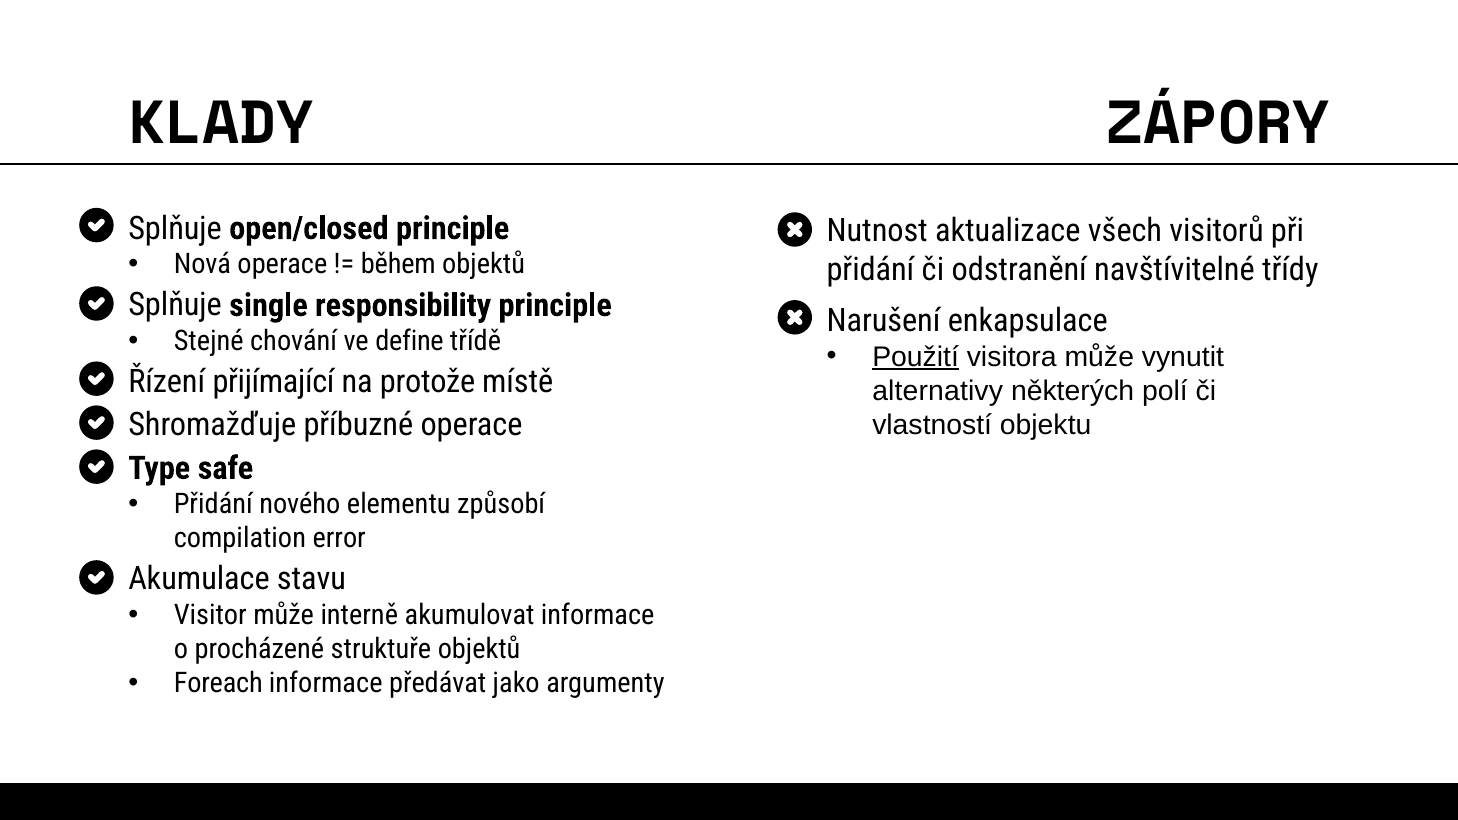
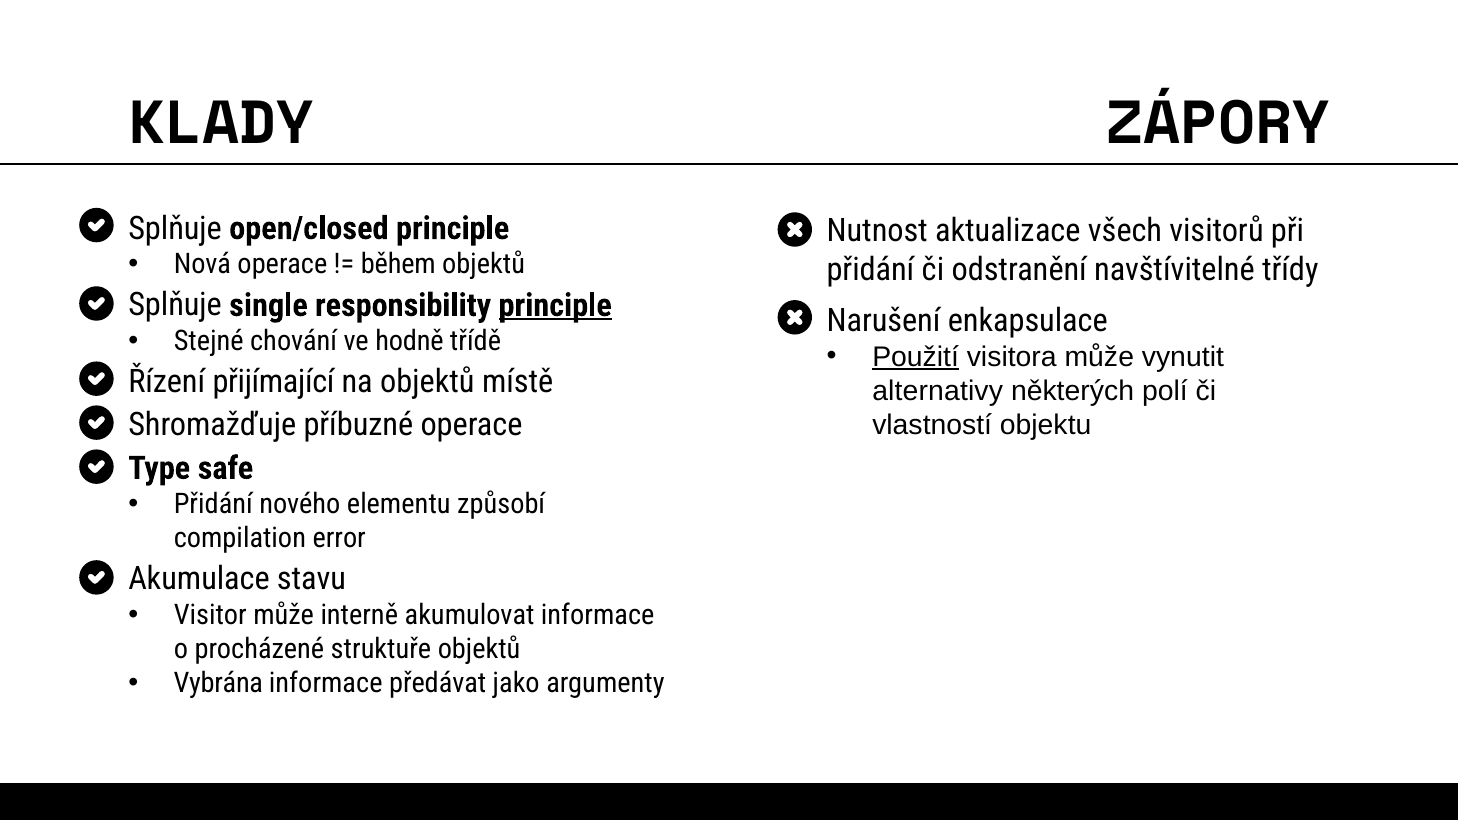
principle underline: none -> present (555, 305)
define: define -> hodně (410, 342)
na protože: protože -> objektů (427, 382)
Foreach: Foreach -> Vybrána (218, 683)
